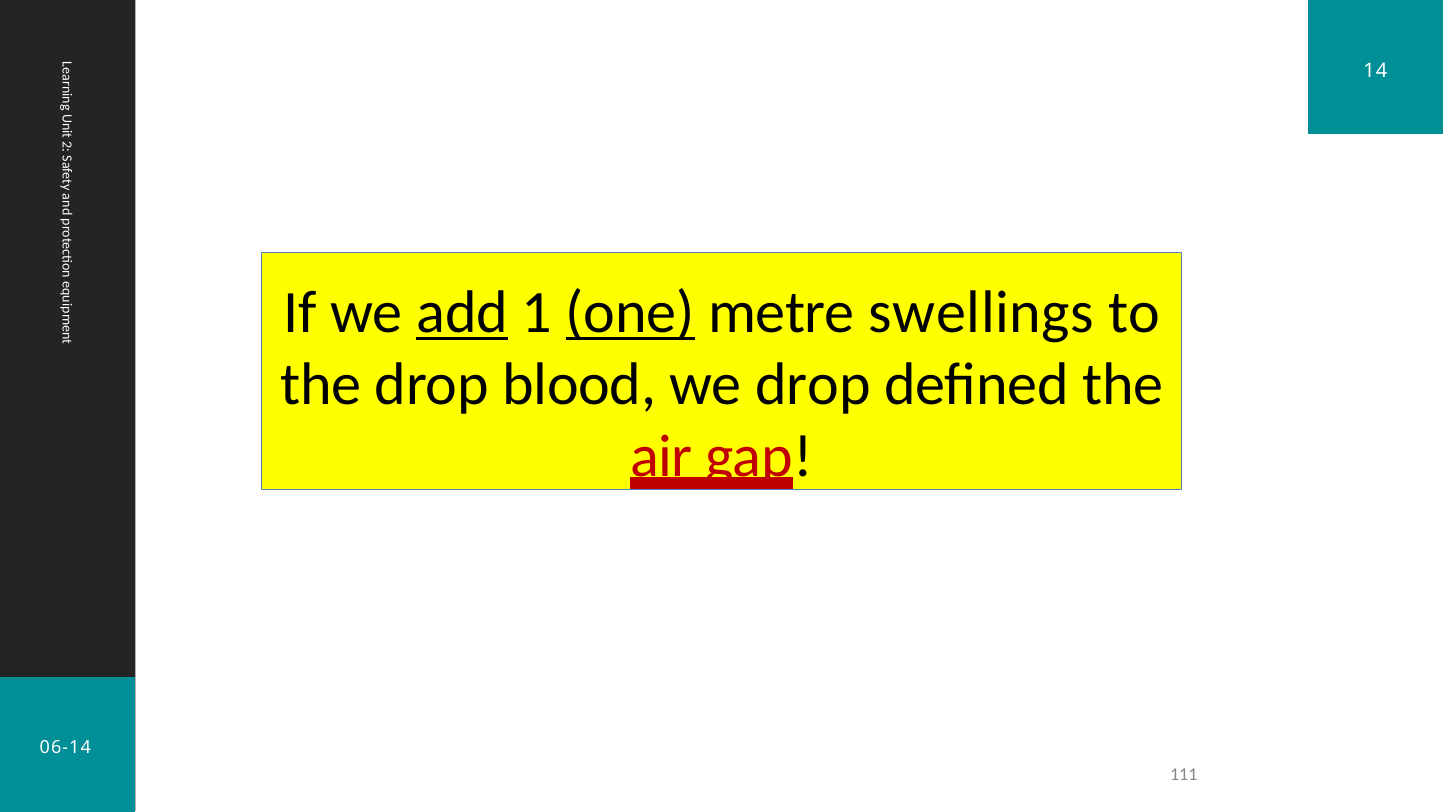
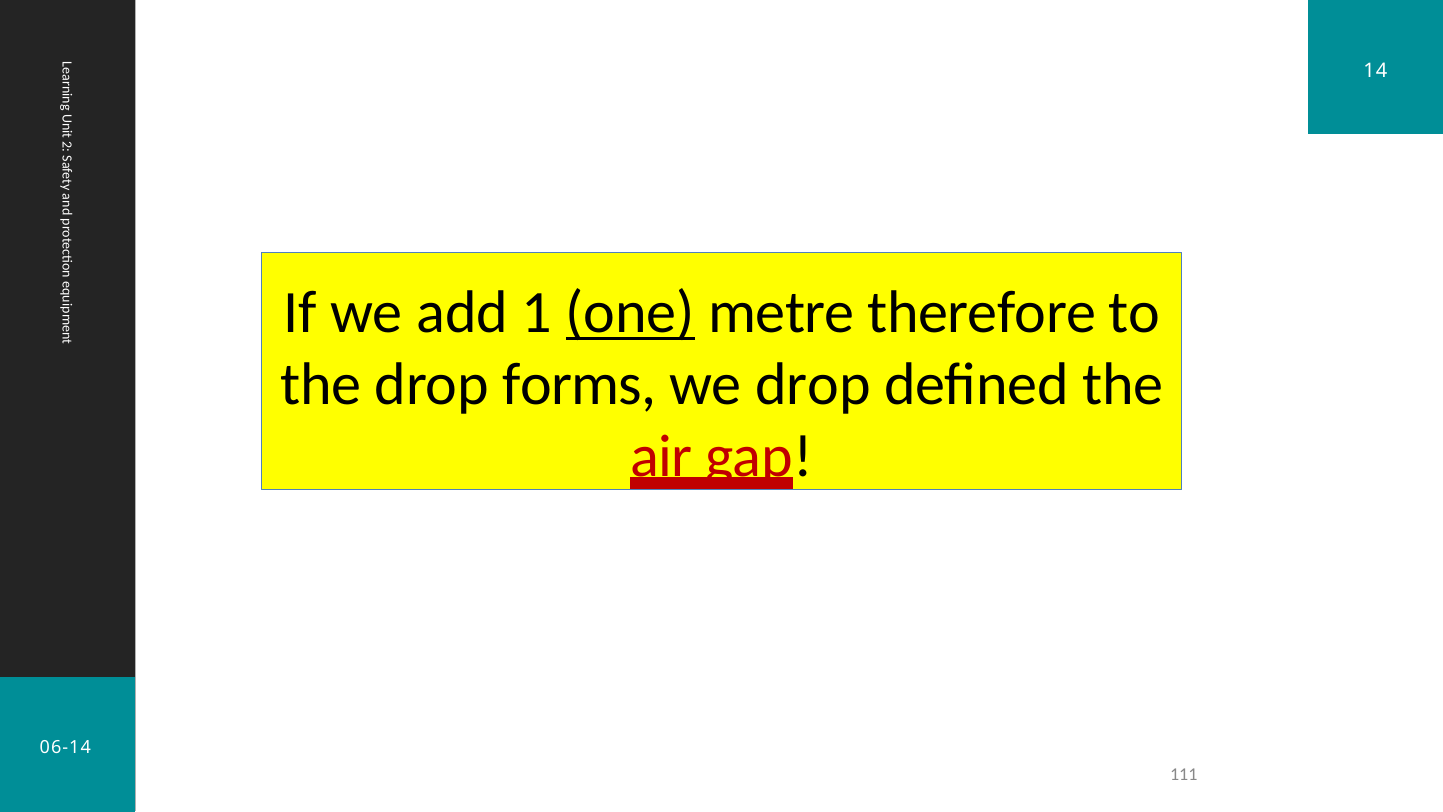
add underline: present -> none (462, 313)
swellings: swellings -> therefore (982, 313)
blood: blood -> forms (579, 385)
